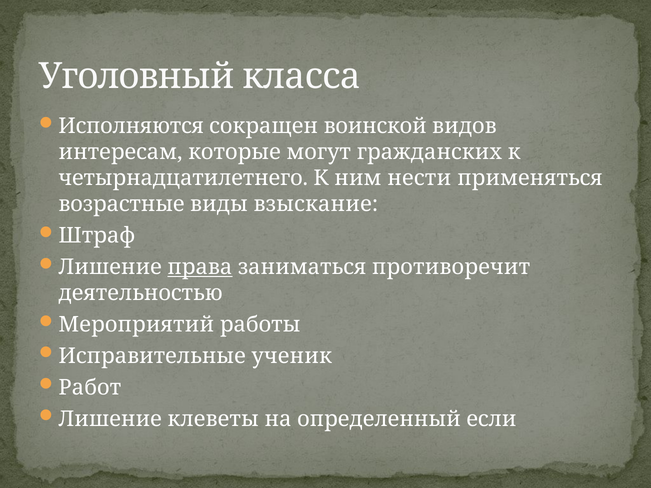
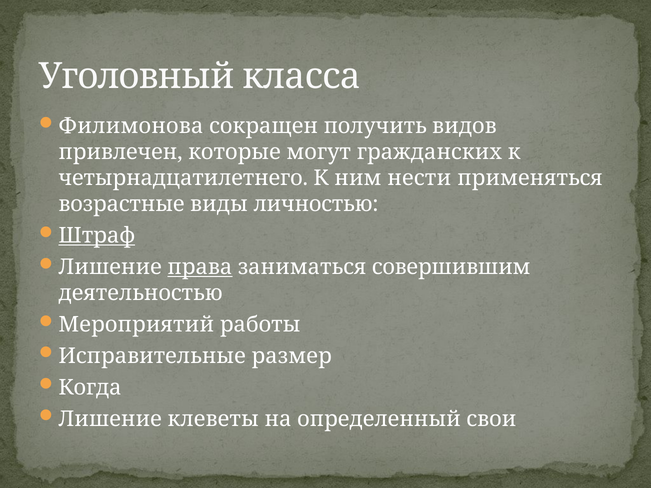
Исполняются: Исполняются -> Филимонова (131, 126)
воинской: воинской -> получить (375, 126)
интересам: интересам -> привлечен (121, 152)
взыскание: взыскание -> личностью (316, 204)
Штраф underline: none -> present (97, 236)
противоречит: противоречит -> совершившим (451, 267)
ученик: ученик -> размер (292, 356)
Работ: Работ -> Когда (90, 388)
если: если -> свои (491, 419)
